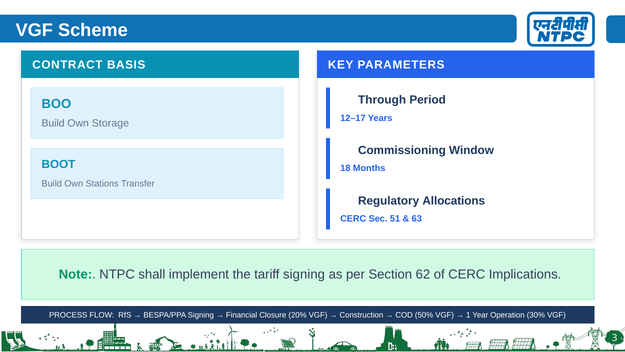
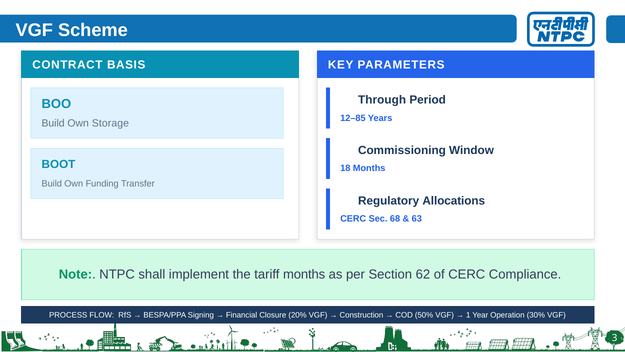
12–17: 12–17 -> 12–85 (353, 118)
Stations: Stations -> Funding (102, 184)
51: 51 -> 68 (395, 219)
tariff signing: signing -> months (304, 274)
Implications: Implications -> Compliance (525, 274)
